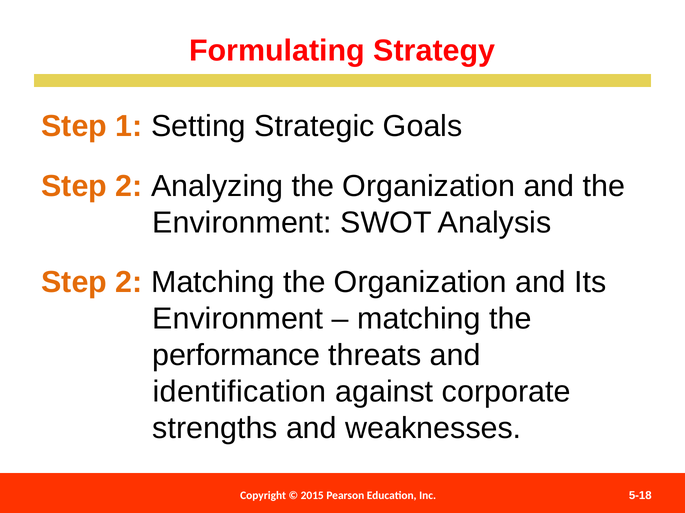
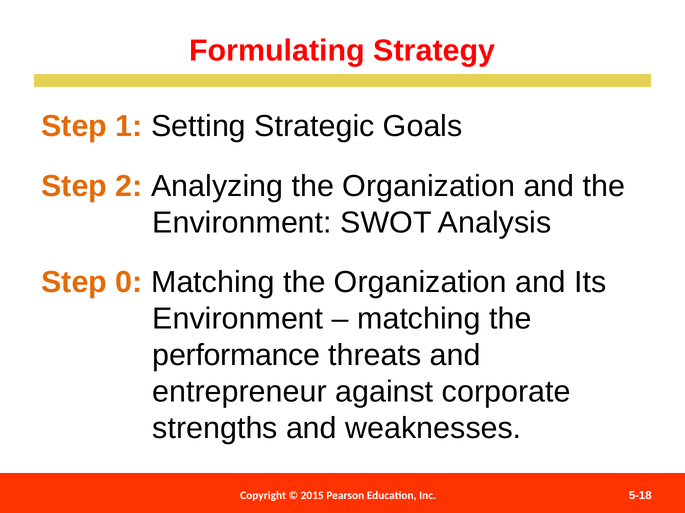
2: 2 -> 0 (129, 282)
identification: identification -> entrepreneur (240, 392)
